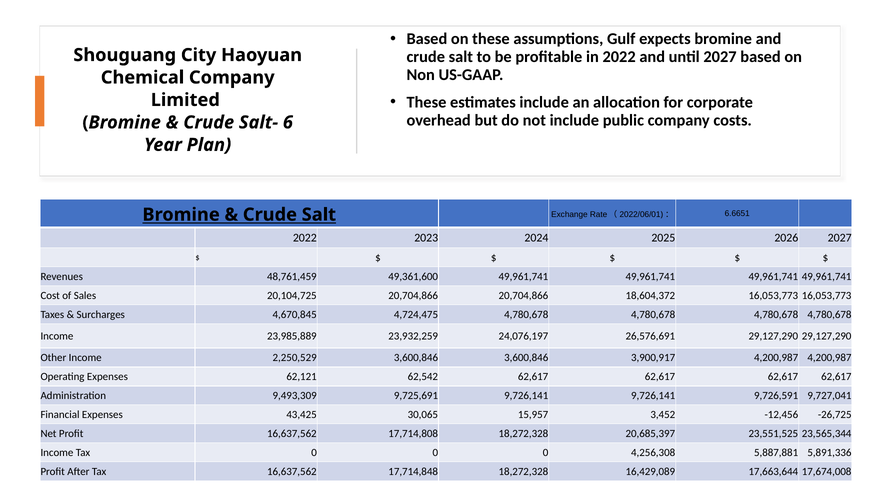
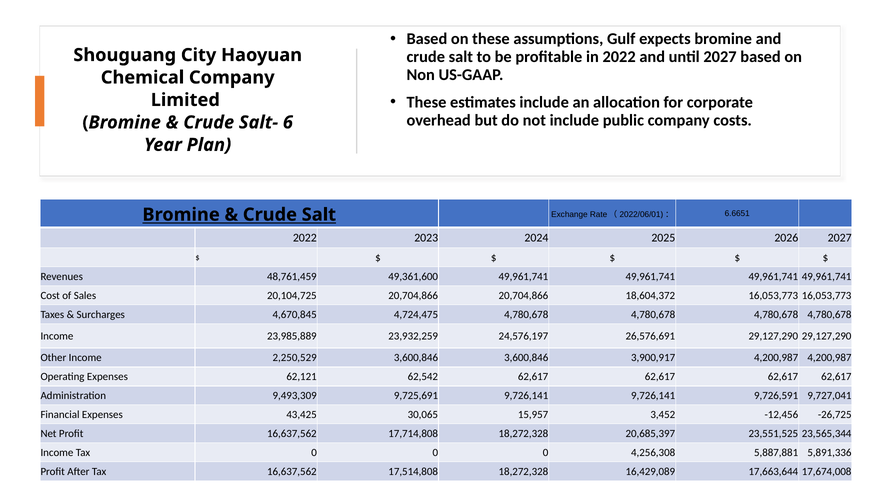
24,076,197: 24,076,197 -> 24,576,197 (523, 336)
17,714,848: 17,714,848 -> 17,514,808 (413, 471)
